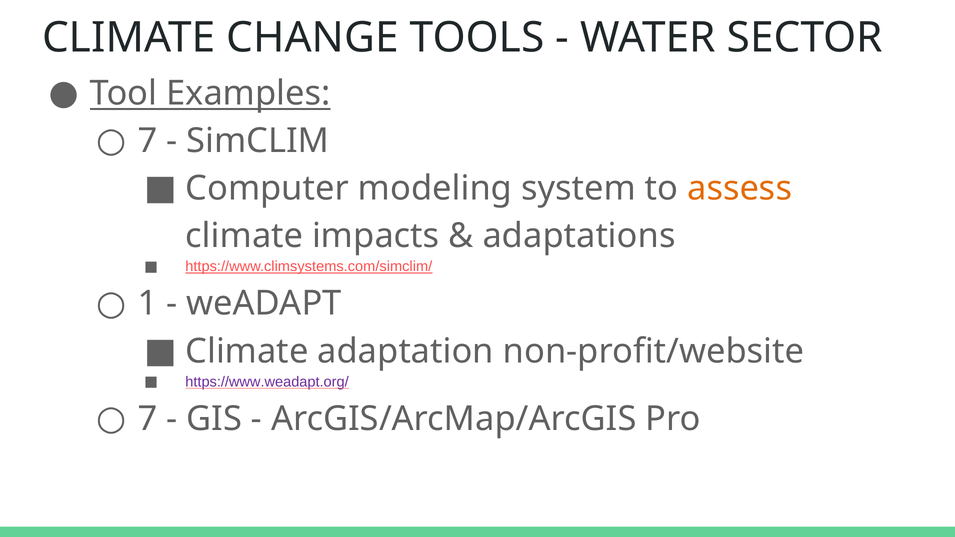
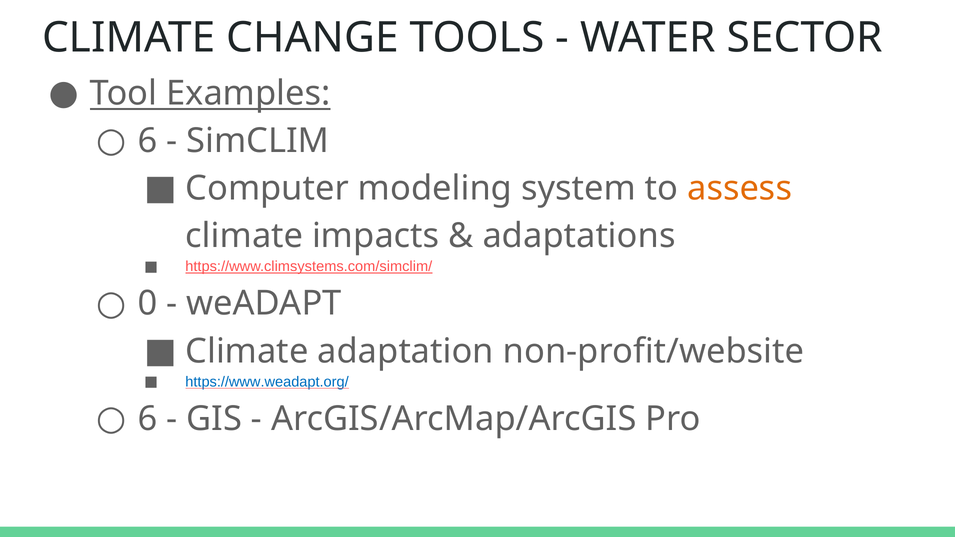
7: 7 -> 6 (147, 141)
1: 1 -> 0 (147, 304)
https://www.weadapt.org/ colour: purple -> blue (267, 382)
7: 7 -> 6 (147, 419)
